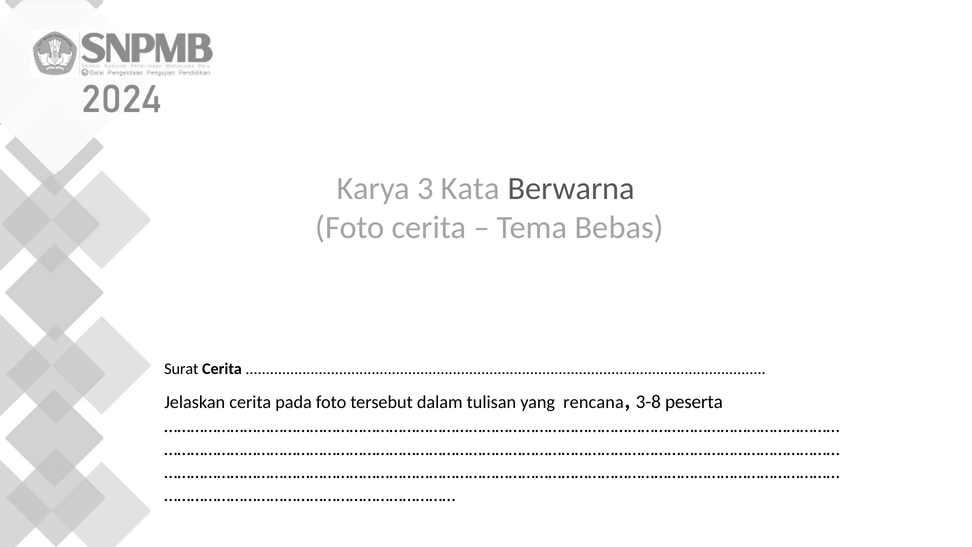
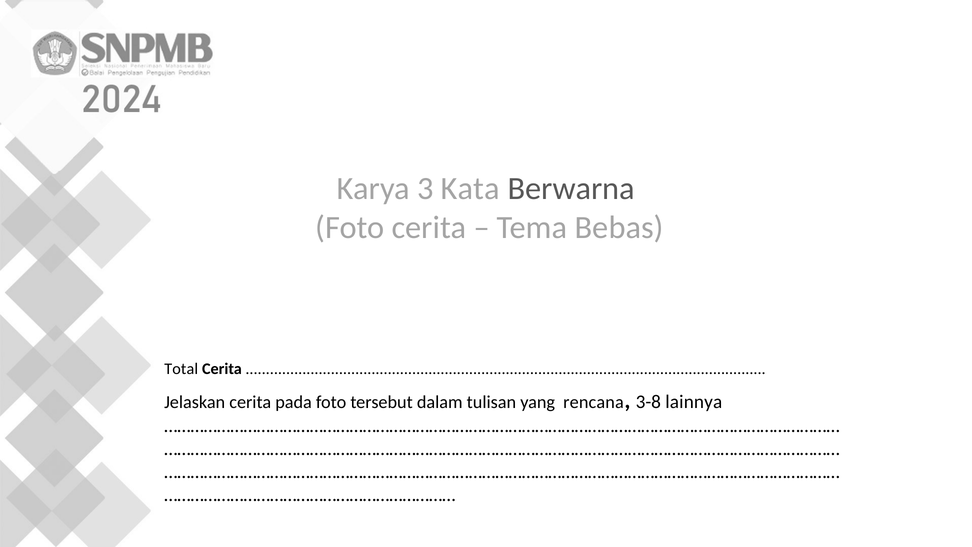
Surat: Surat -> Total (181, 369)
peserta: peserta -> lainnya (694, 402)
